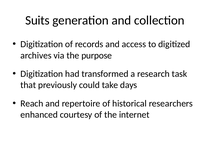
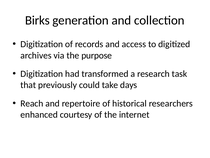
Suits: Suits -> Birks (37, 20)
